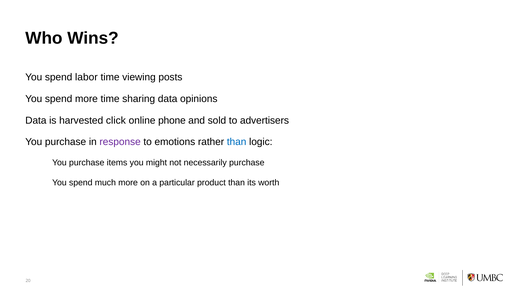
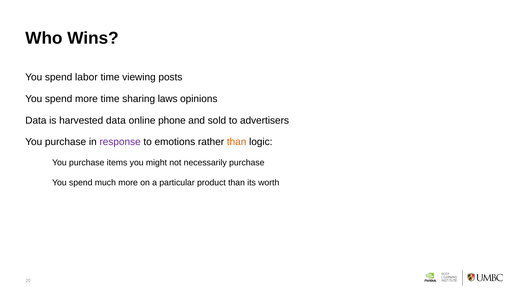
sharing data: data -> laws (168, 99)
harvested click: click -> data (116, 121)
than colour: blue -> orange (237, 142)
